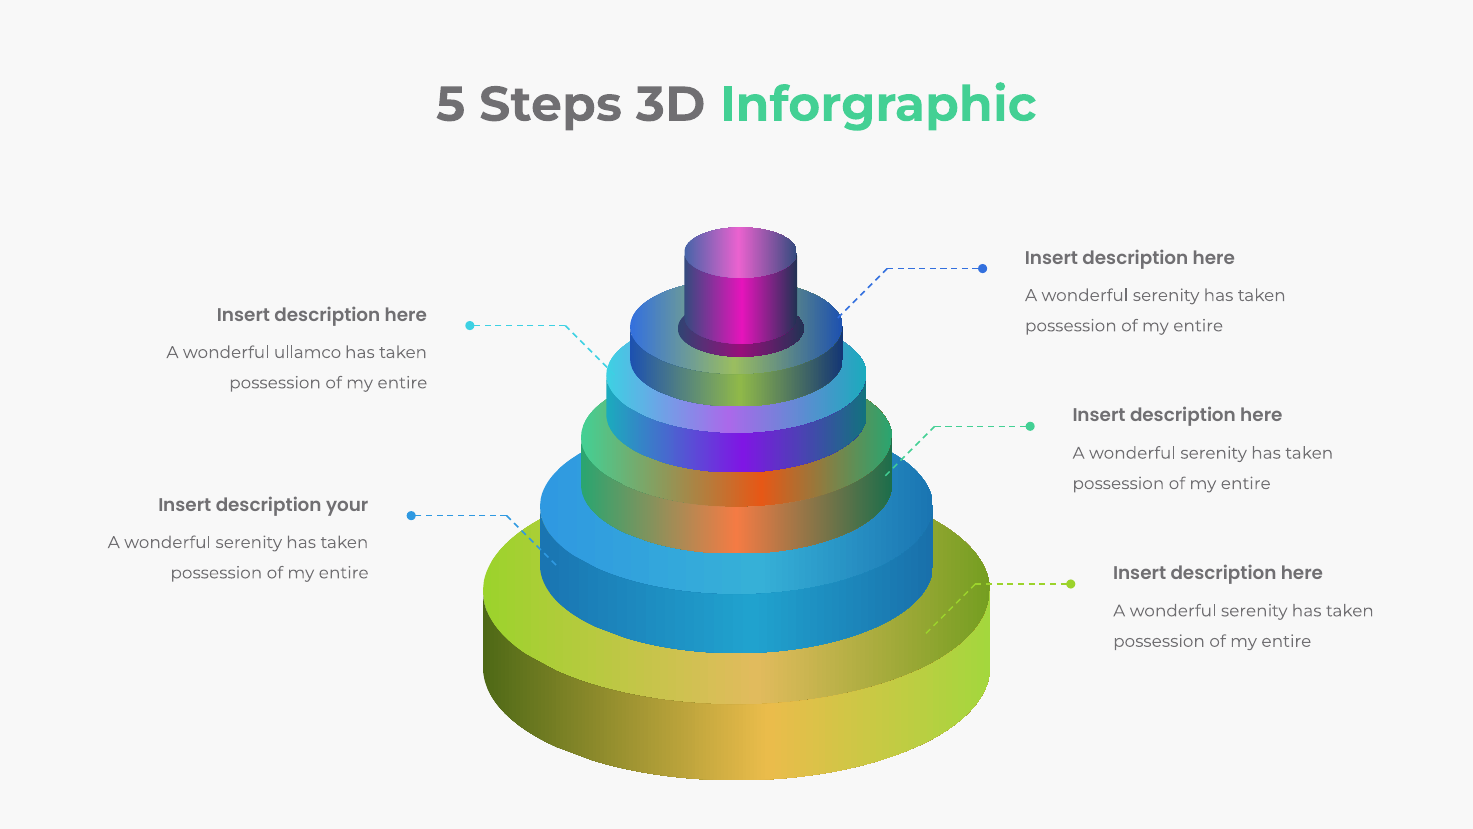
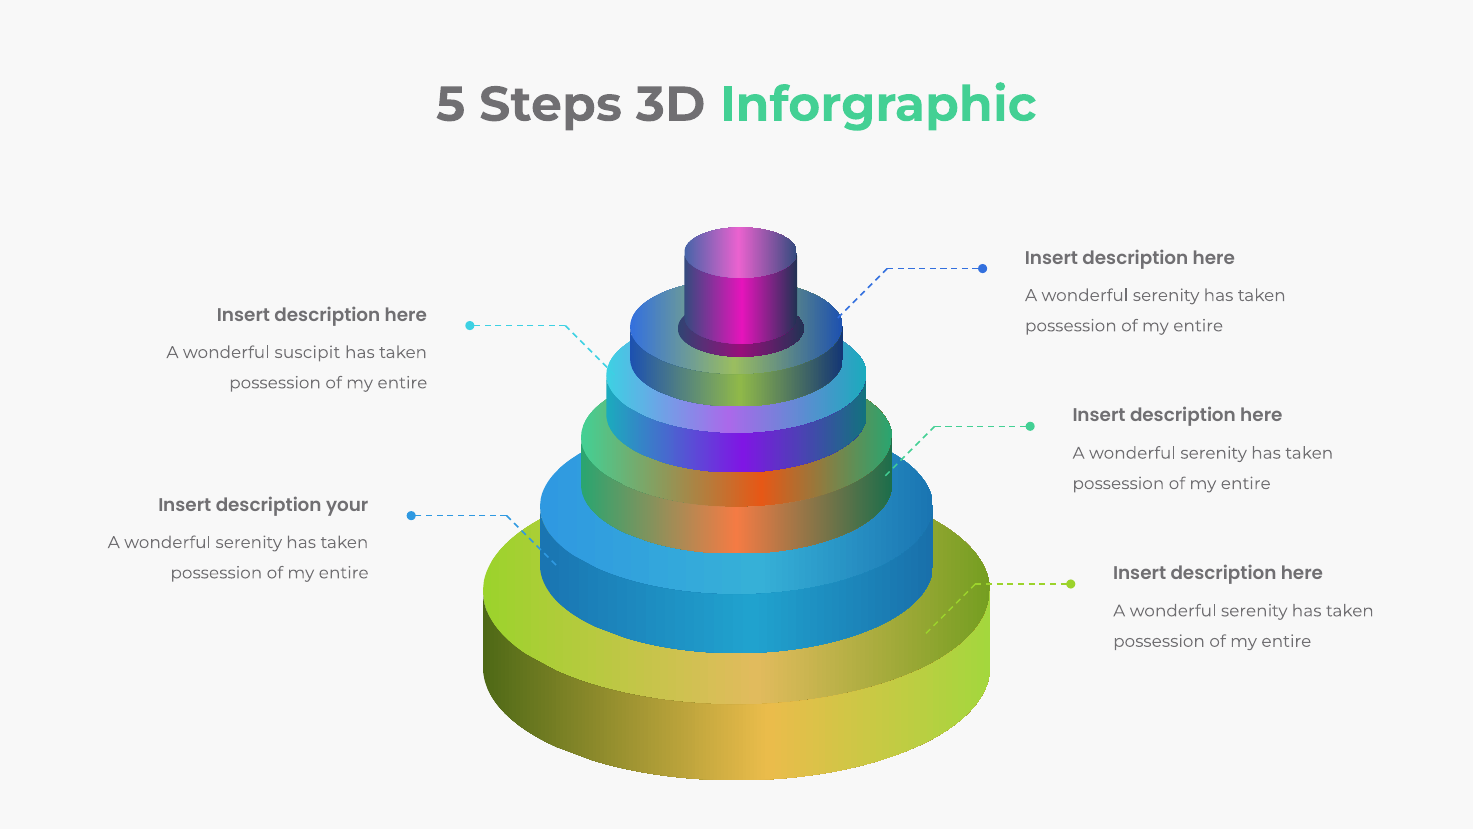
ullamco: ullamco -> suscipit (307, 352)
